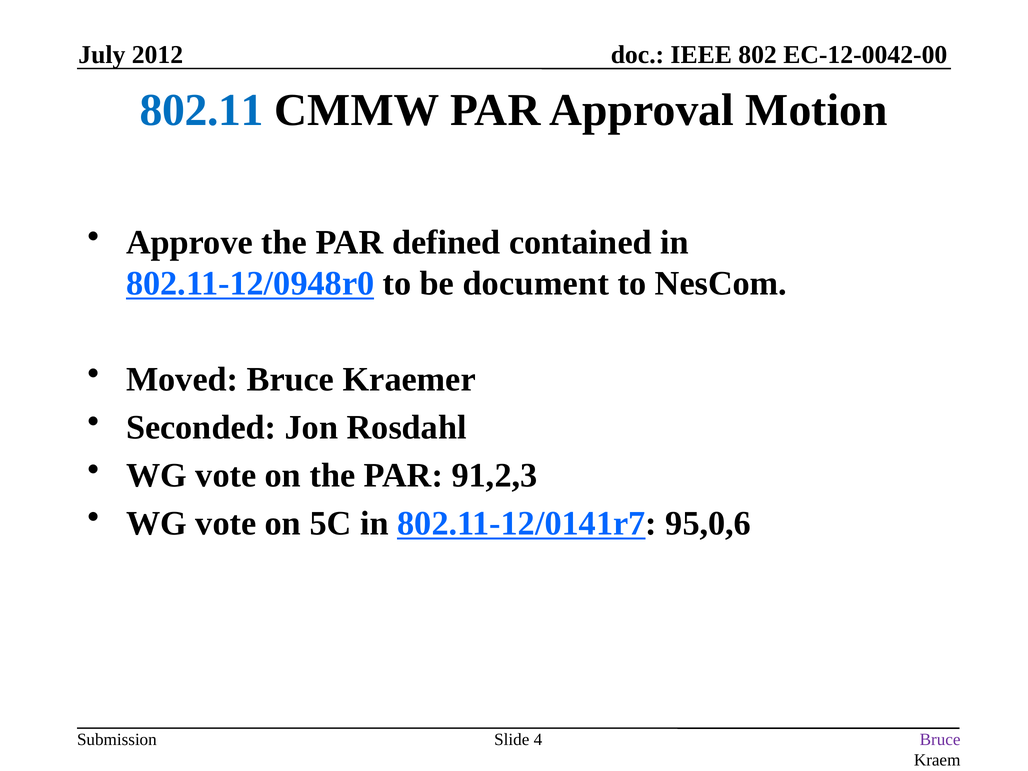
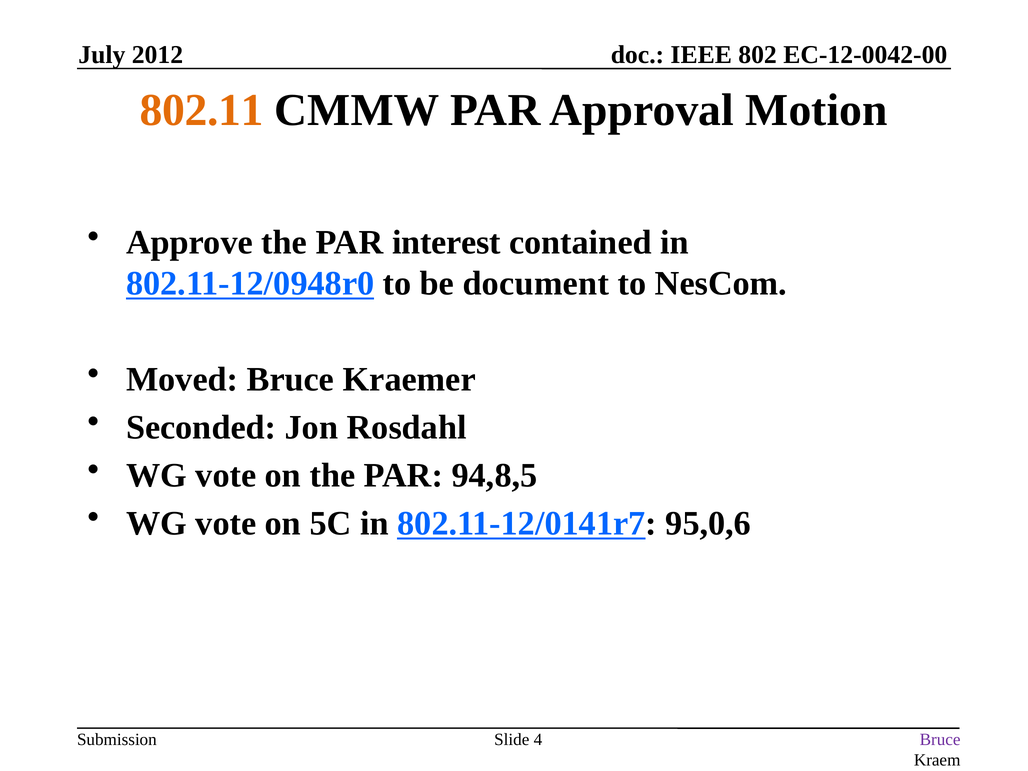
802.11 colour: blue -> orange (202, 110)
defined: defined -> interest (446, 242)
91,2,3: 91,2,3 -> 94,8,5 (495, 475)
